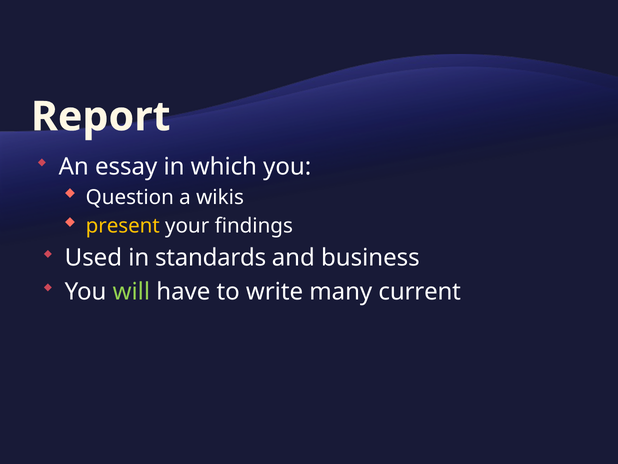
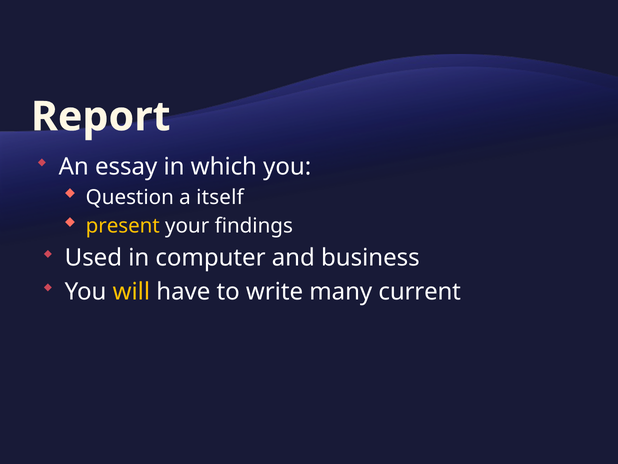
wikis: wikis -> itself (220, 197)
standards: standards -> computer (211, 258)
will colour: light green -> yellow (131, 291)
